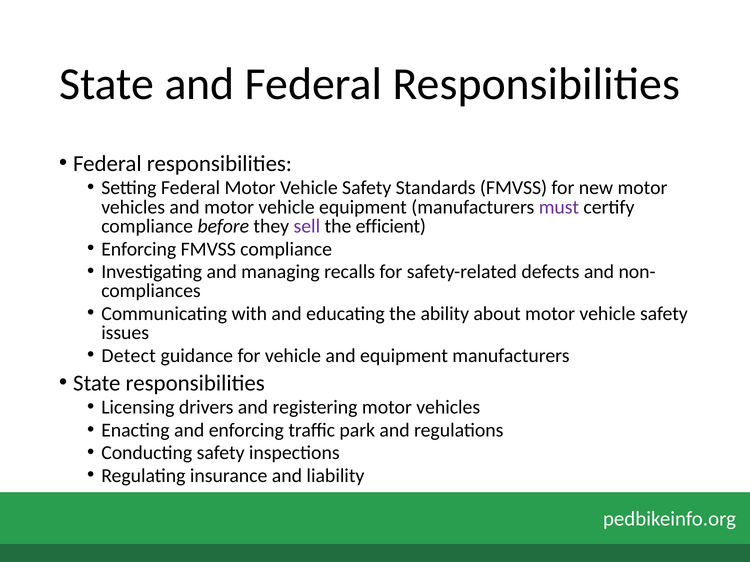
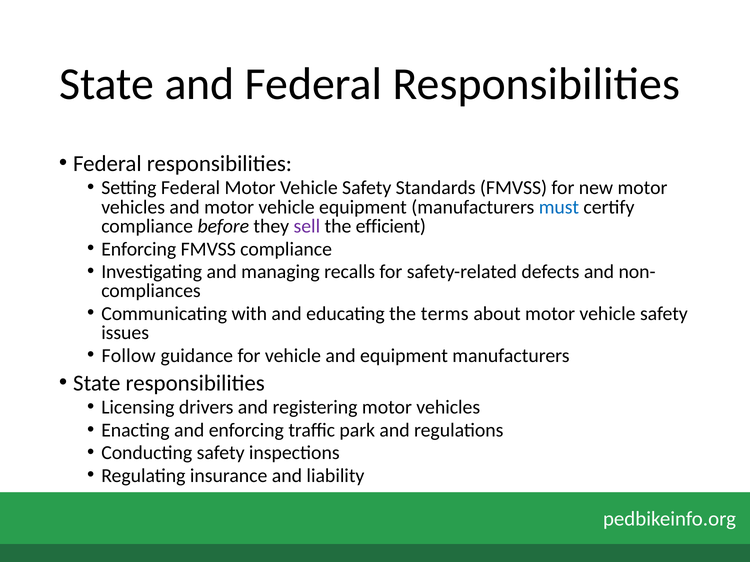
must colour: purple -> blue (559, 207)
ability: ability -> terms (445, 314)
Detect: Detect -> Follow (129, 356)
